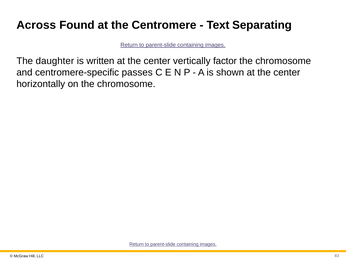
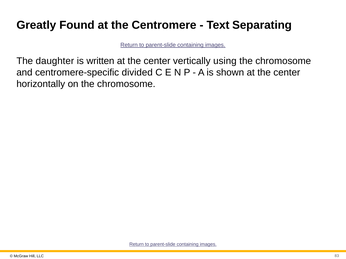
Across: Across -> Greatly (36, 25)
factor: factor -> using (225, 61)
passes: passes -> divided (137, 73)
